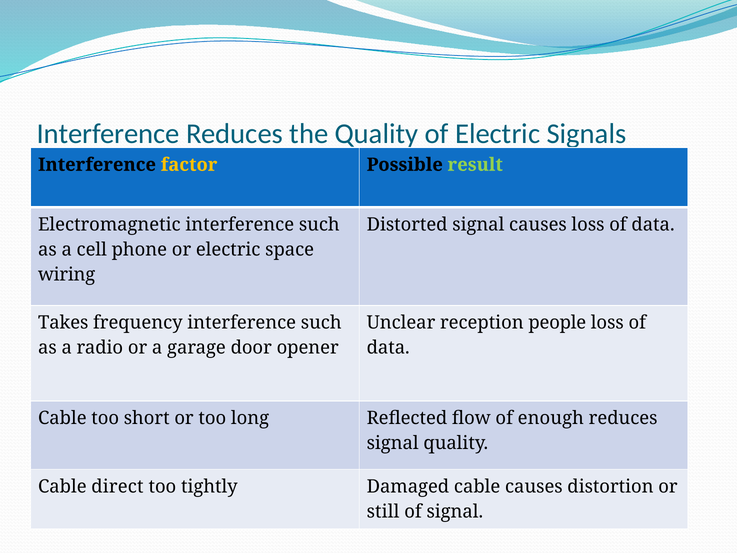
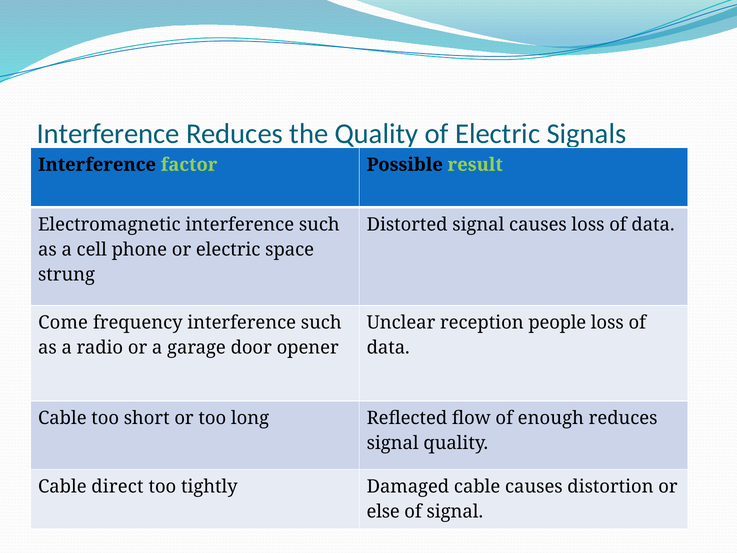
factor colour: yellow -> light green (189, 165)
wiring: wiring -> strung (67, 275)
Takes: Takes -> Come (63, 322)
still: still -> else (383, 511)
